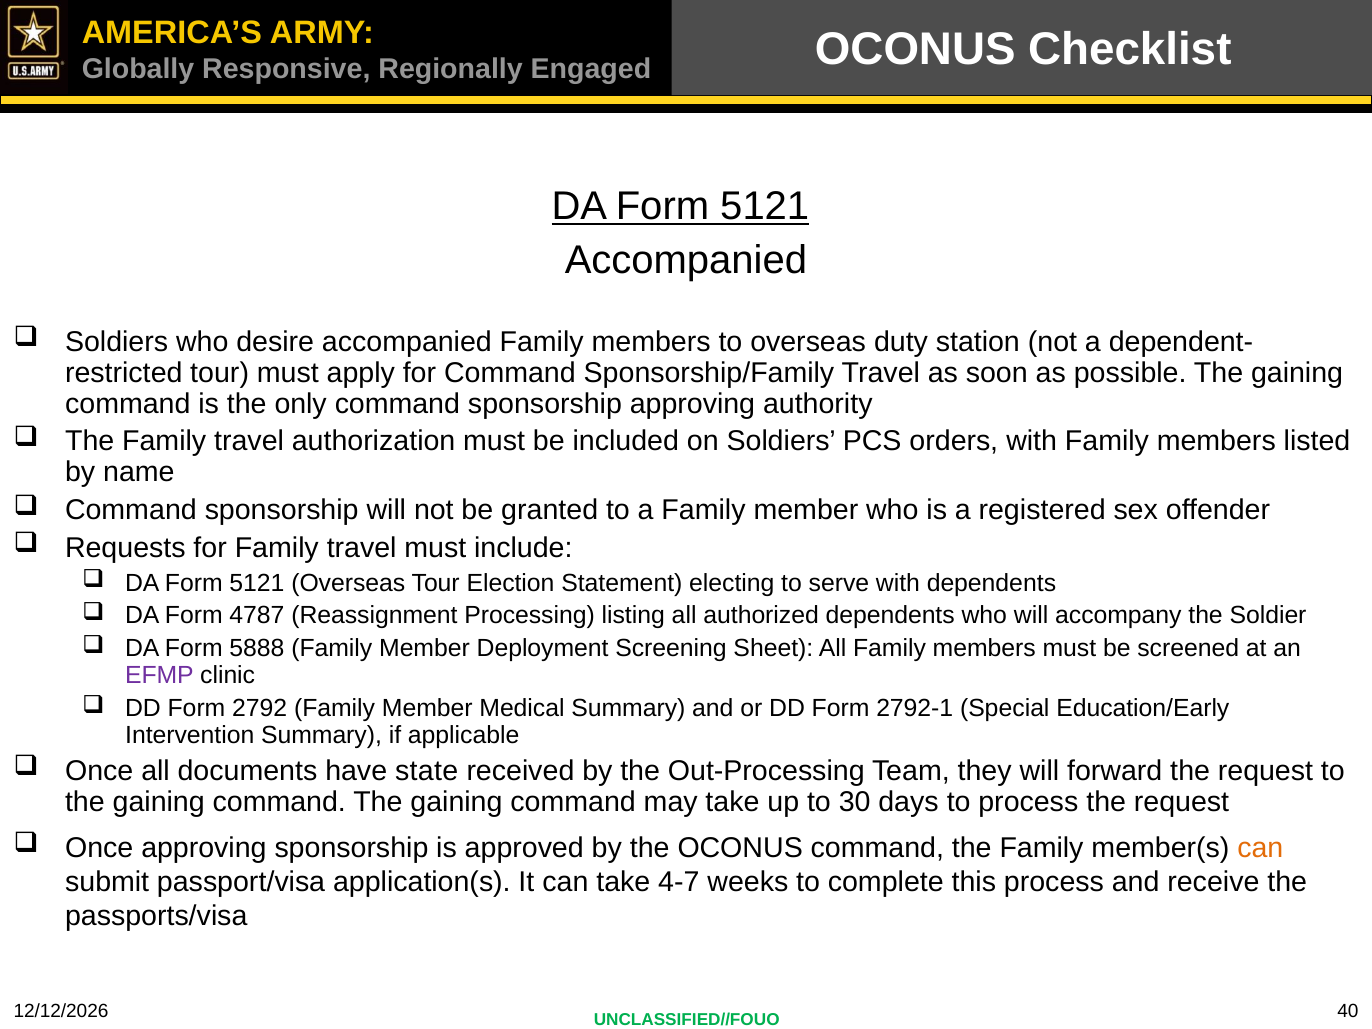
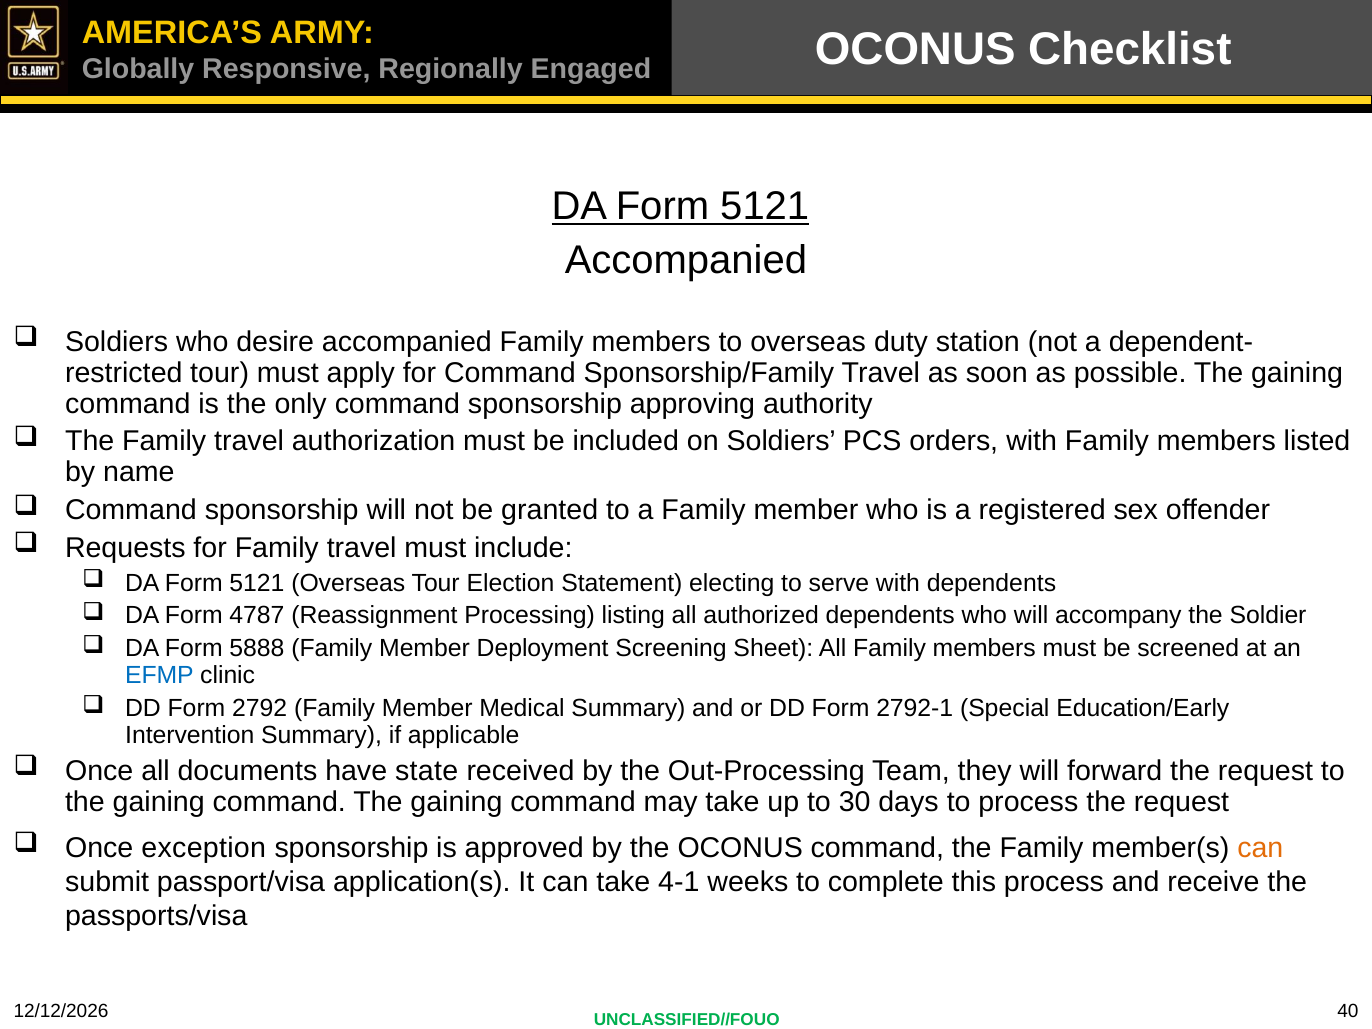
EFMP colour: purple -> blue (159, 675)
Once approving: approving -> exception (204, 848)
4-7: 4-7 -> 4-1 (679, 882)
